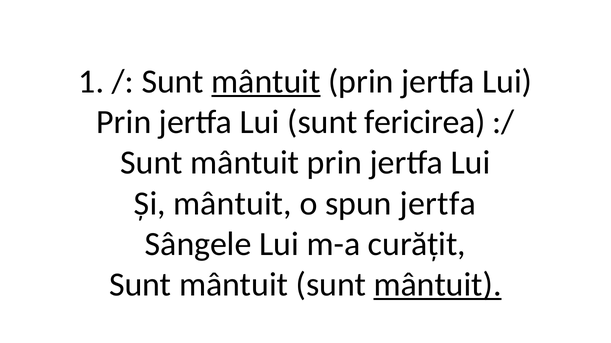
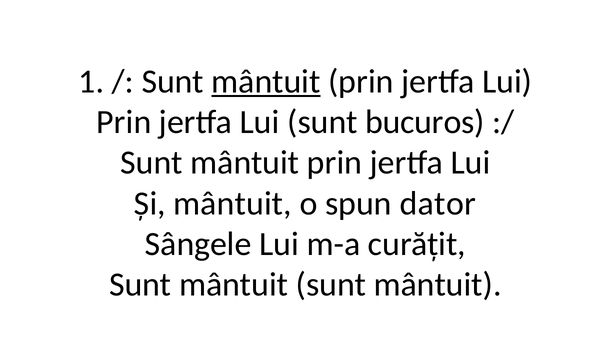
fericirea: fericirea -> bucuros (425, 122)
spun jertfa: jertfa -> dator (438, 204)
mântuit underline: present -> none (438, 285)
